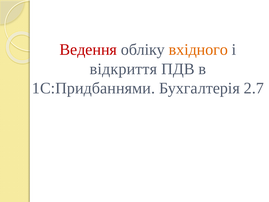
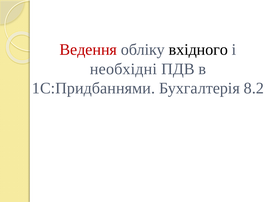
вхідного colour: orange -> black (198, 50)
відкриття: відкриття -> необхідні (123, 69)
2.7: 2.7 -> 8.2 (254, 88)
